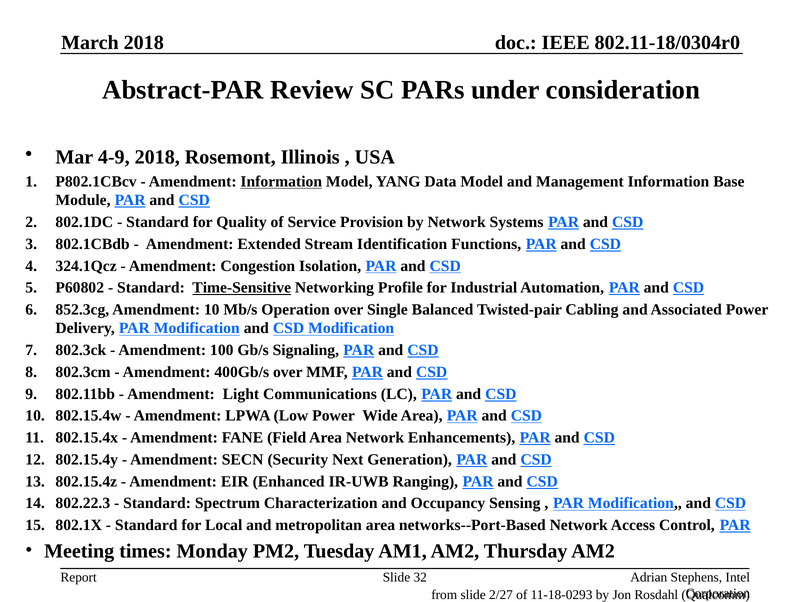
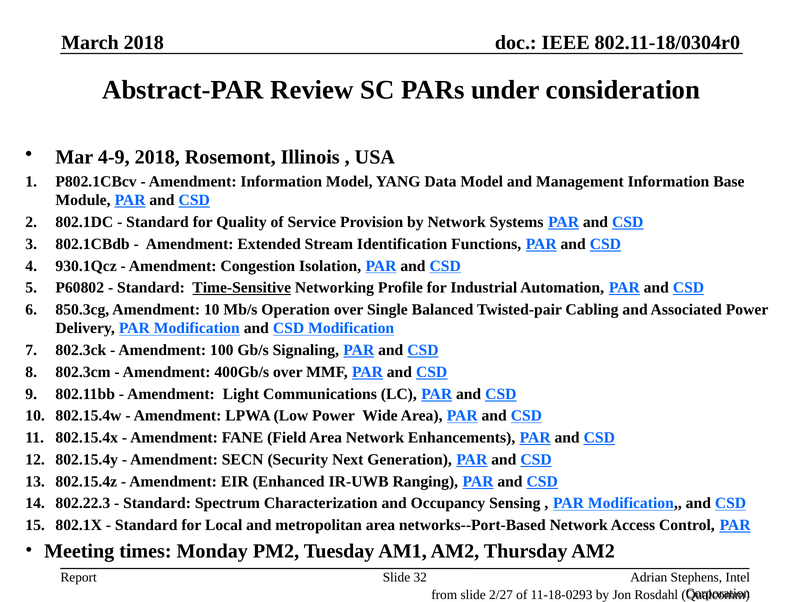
Information underline: present -> none (281, 182)
324.1Qcz: 324.1Qcz -> 930.1Qcz (86, 266)
852.3cg: 852.3cg -> 850.3cg (82, 310)
